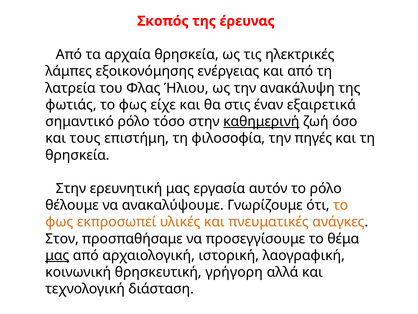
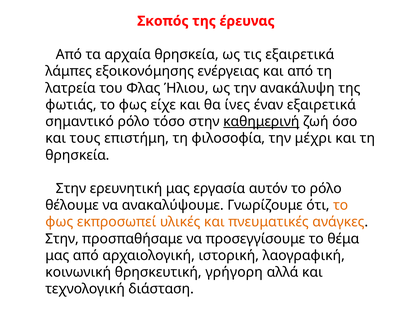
τις ηλεκτρικές: ηλεκτρικές -> εξαιρετικά (300, 54)
στις: στις -> ίνες (237, 105)
πηγές: πηγές -> μέχρι (313, 138)
Στον: Στον -> Στην (62, 238)
μας underline: present -> none (57, 255)
